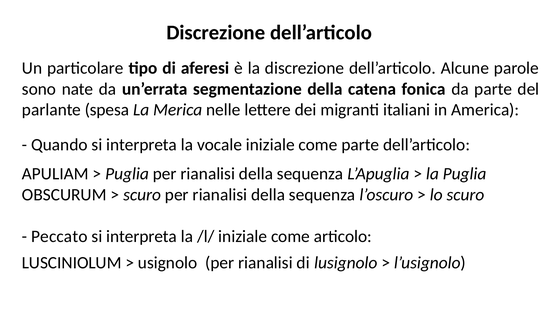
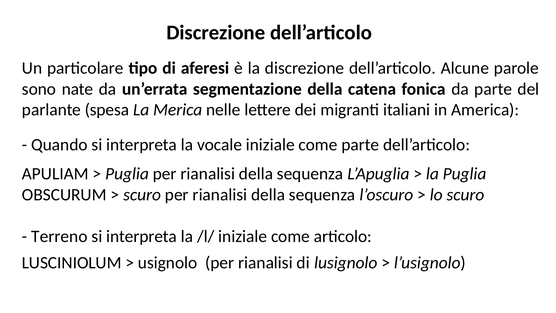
Peccato: Peccato -> Terreno (59, 236)
